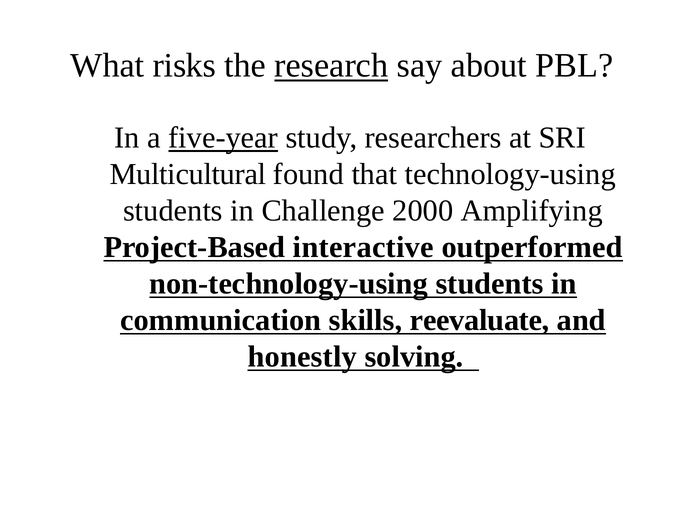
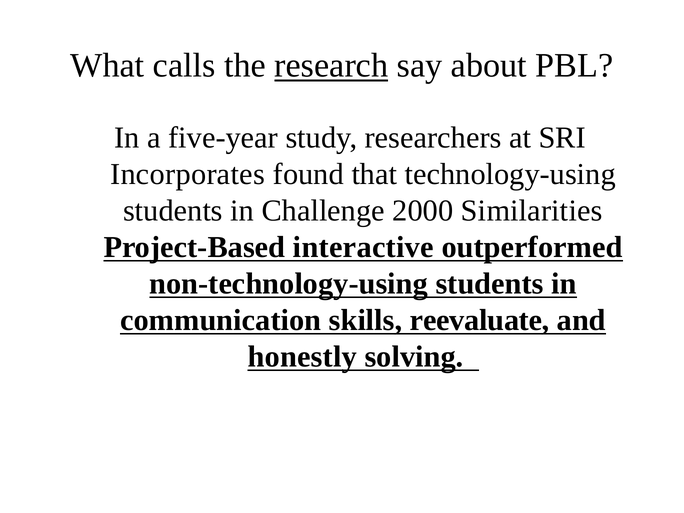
risks: risks -> calls (184, 66)
five-year underline: present -> none (223, 138)
Multicultural: Multicultural -> Incorporates (188, 174)
Amplifying: Amplifying -> Similarities (532, 211)
